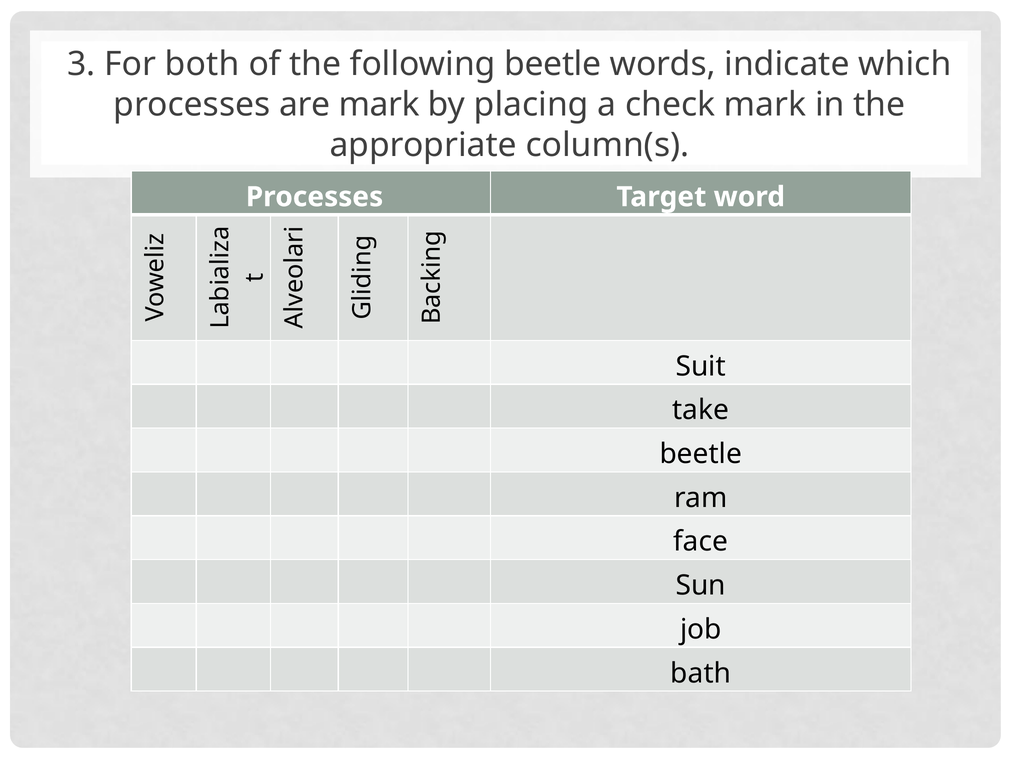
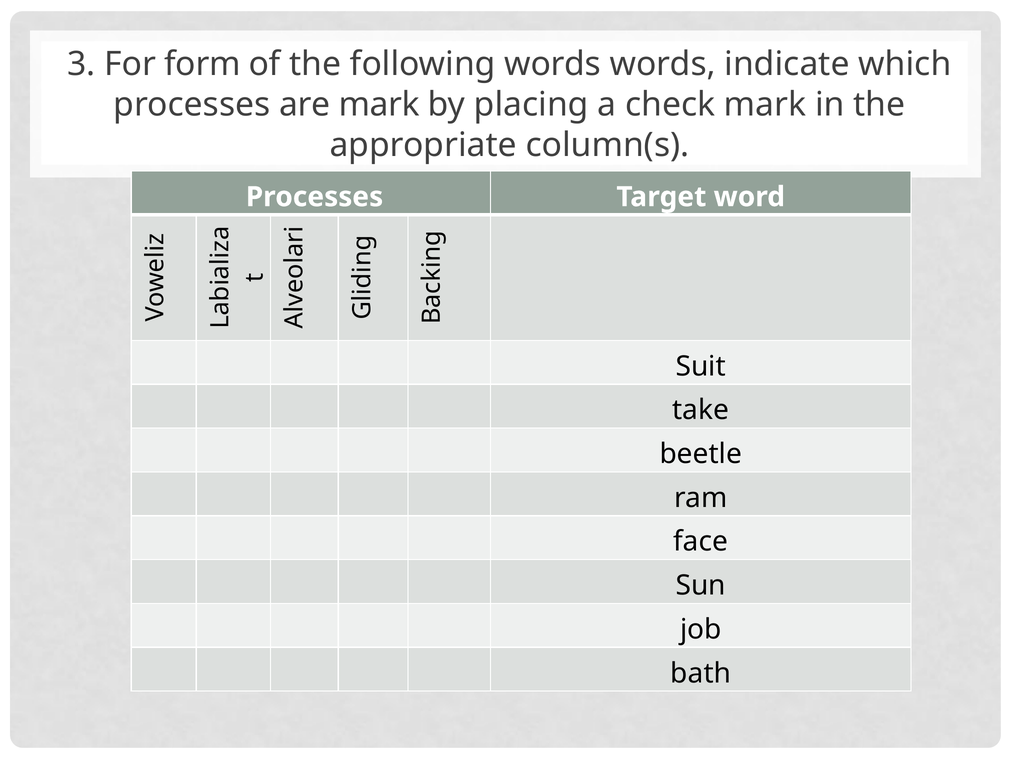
both: both -> form (202, 64)
following beetle: beetle -> words (553, 64)
